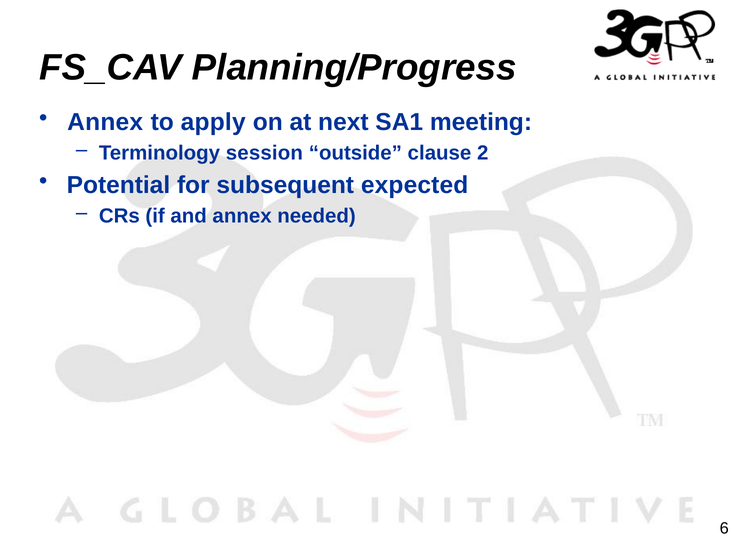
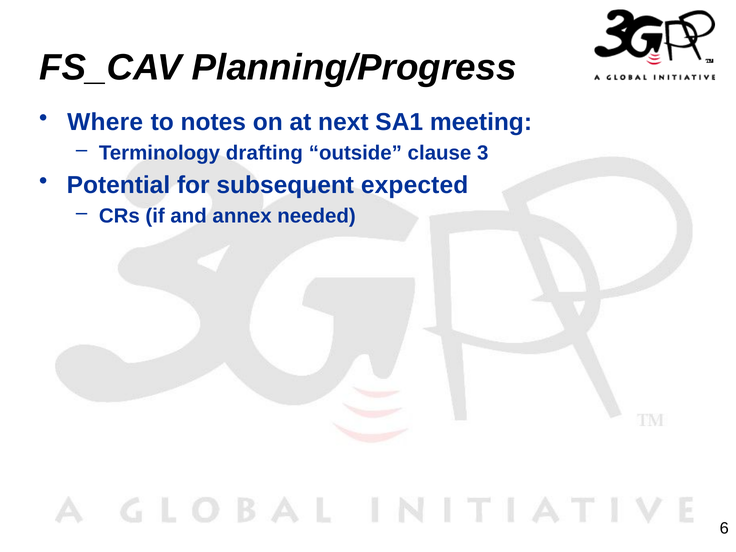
Annex: Annex -> Where (105, 122)
apply: apply -> notes (213, 122)
session: session -> drafting (264, 153)
2: 2 -> 3 (483, 153)
